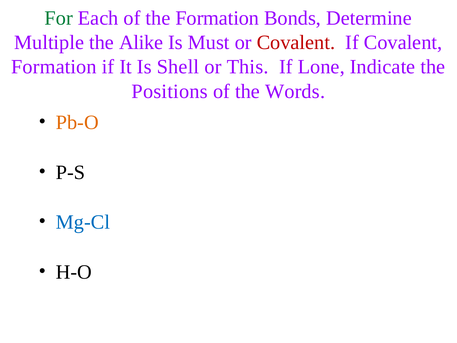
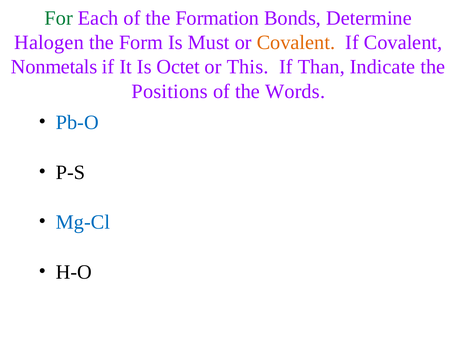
Multiple: Multiple -> Halogen (49, 43)
Alike: Alike -> Form (141, 43)
Covalent colour: red -> orange (296, 43)
Formation: Formation -> Nonmetals (54, 67)
Shell: Shell -> Octet (178, 67)
Lone: Lone -> Than (321, 67)
Pb-O colour: orange -> blue (77, 122)
